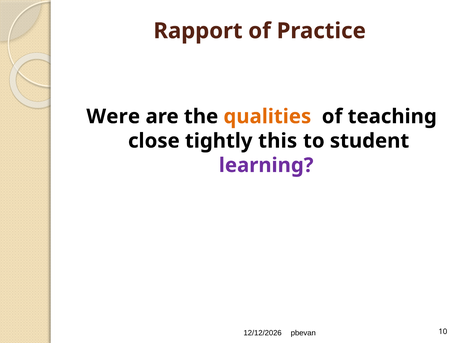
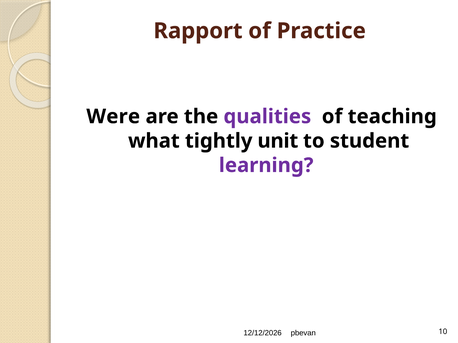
qualities colour: orange -> purple (267, 117)
close: close -> what (154, 141)
this: this -> unit (278, 141)
